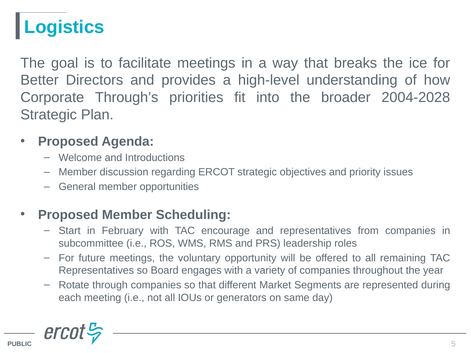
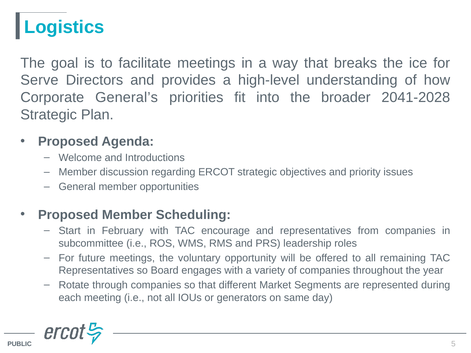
Better: Better -> Serve (39, 80)
Through’s: Through’s -> General’s (127, 98)
2004-2028: 2004-2028 -> 2041-2028 (416, 98)
